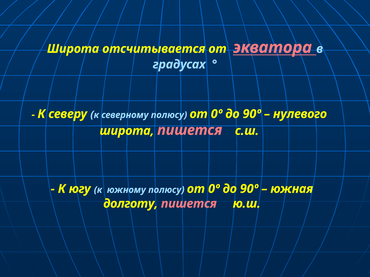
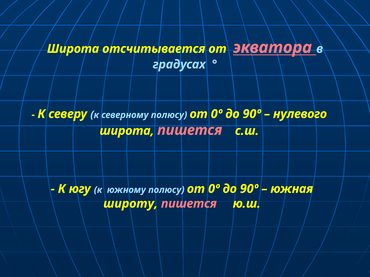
долготу: долготу -> широту (131, 204)
